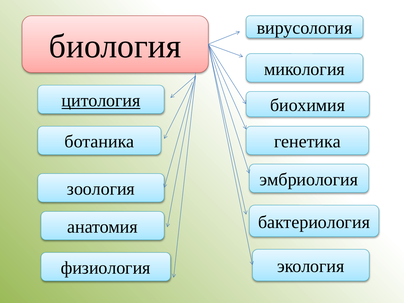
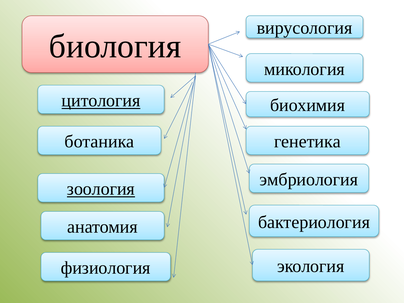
зоология underline: none -> present (101, 189)
